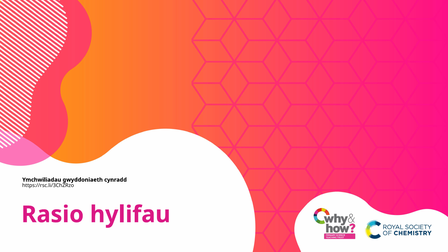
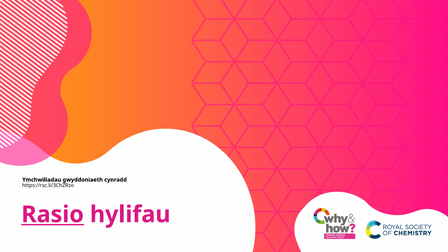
Rasio underline: none -> present (53, 215)
